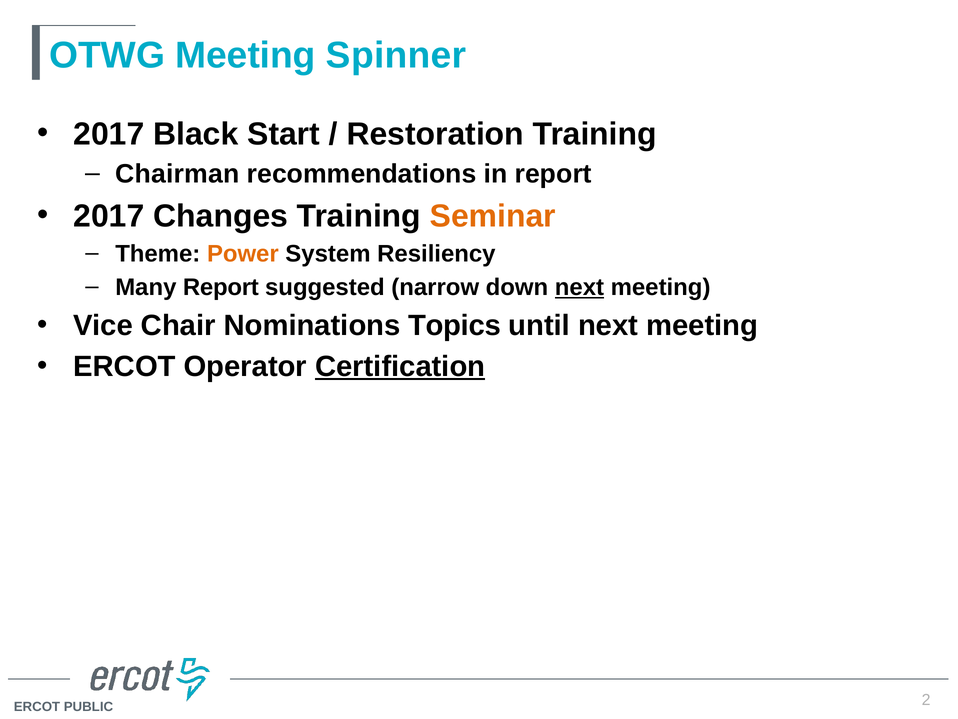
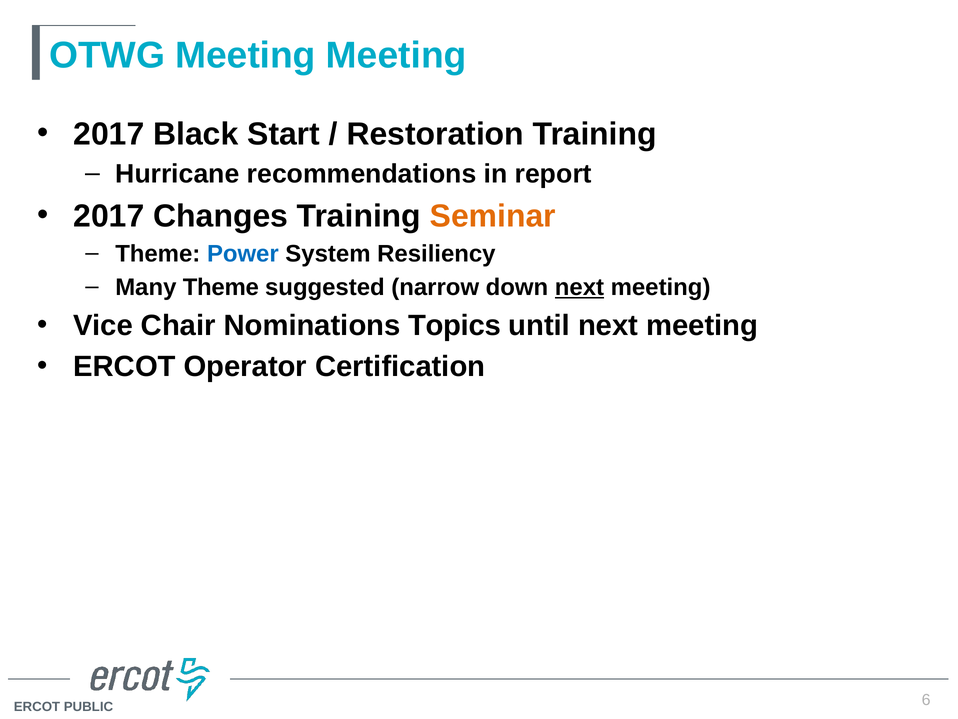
Meeting Spinner: Spinner -> Meeting (396, 55)
Chairman: Chairman -> Hurricane (177, 174)
Power colour: orange -> blue (243, 254)
Many Report: Report -> Theme (221, 287)
Certification underline: present -> none (400, 366)
2: 2 -> 6 (926, 700)
